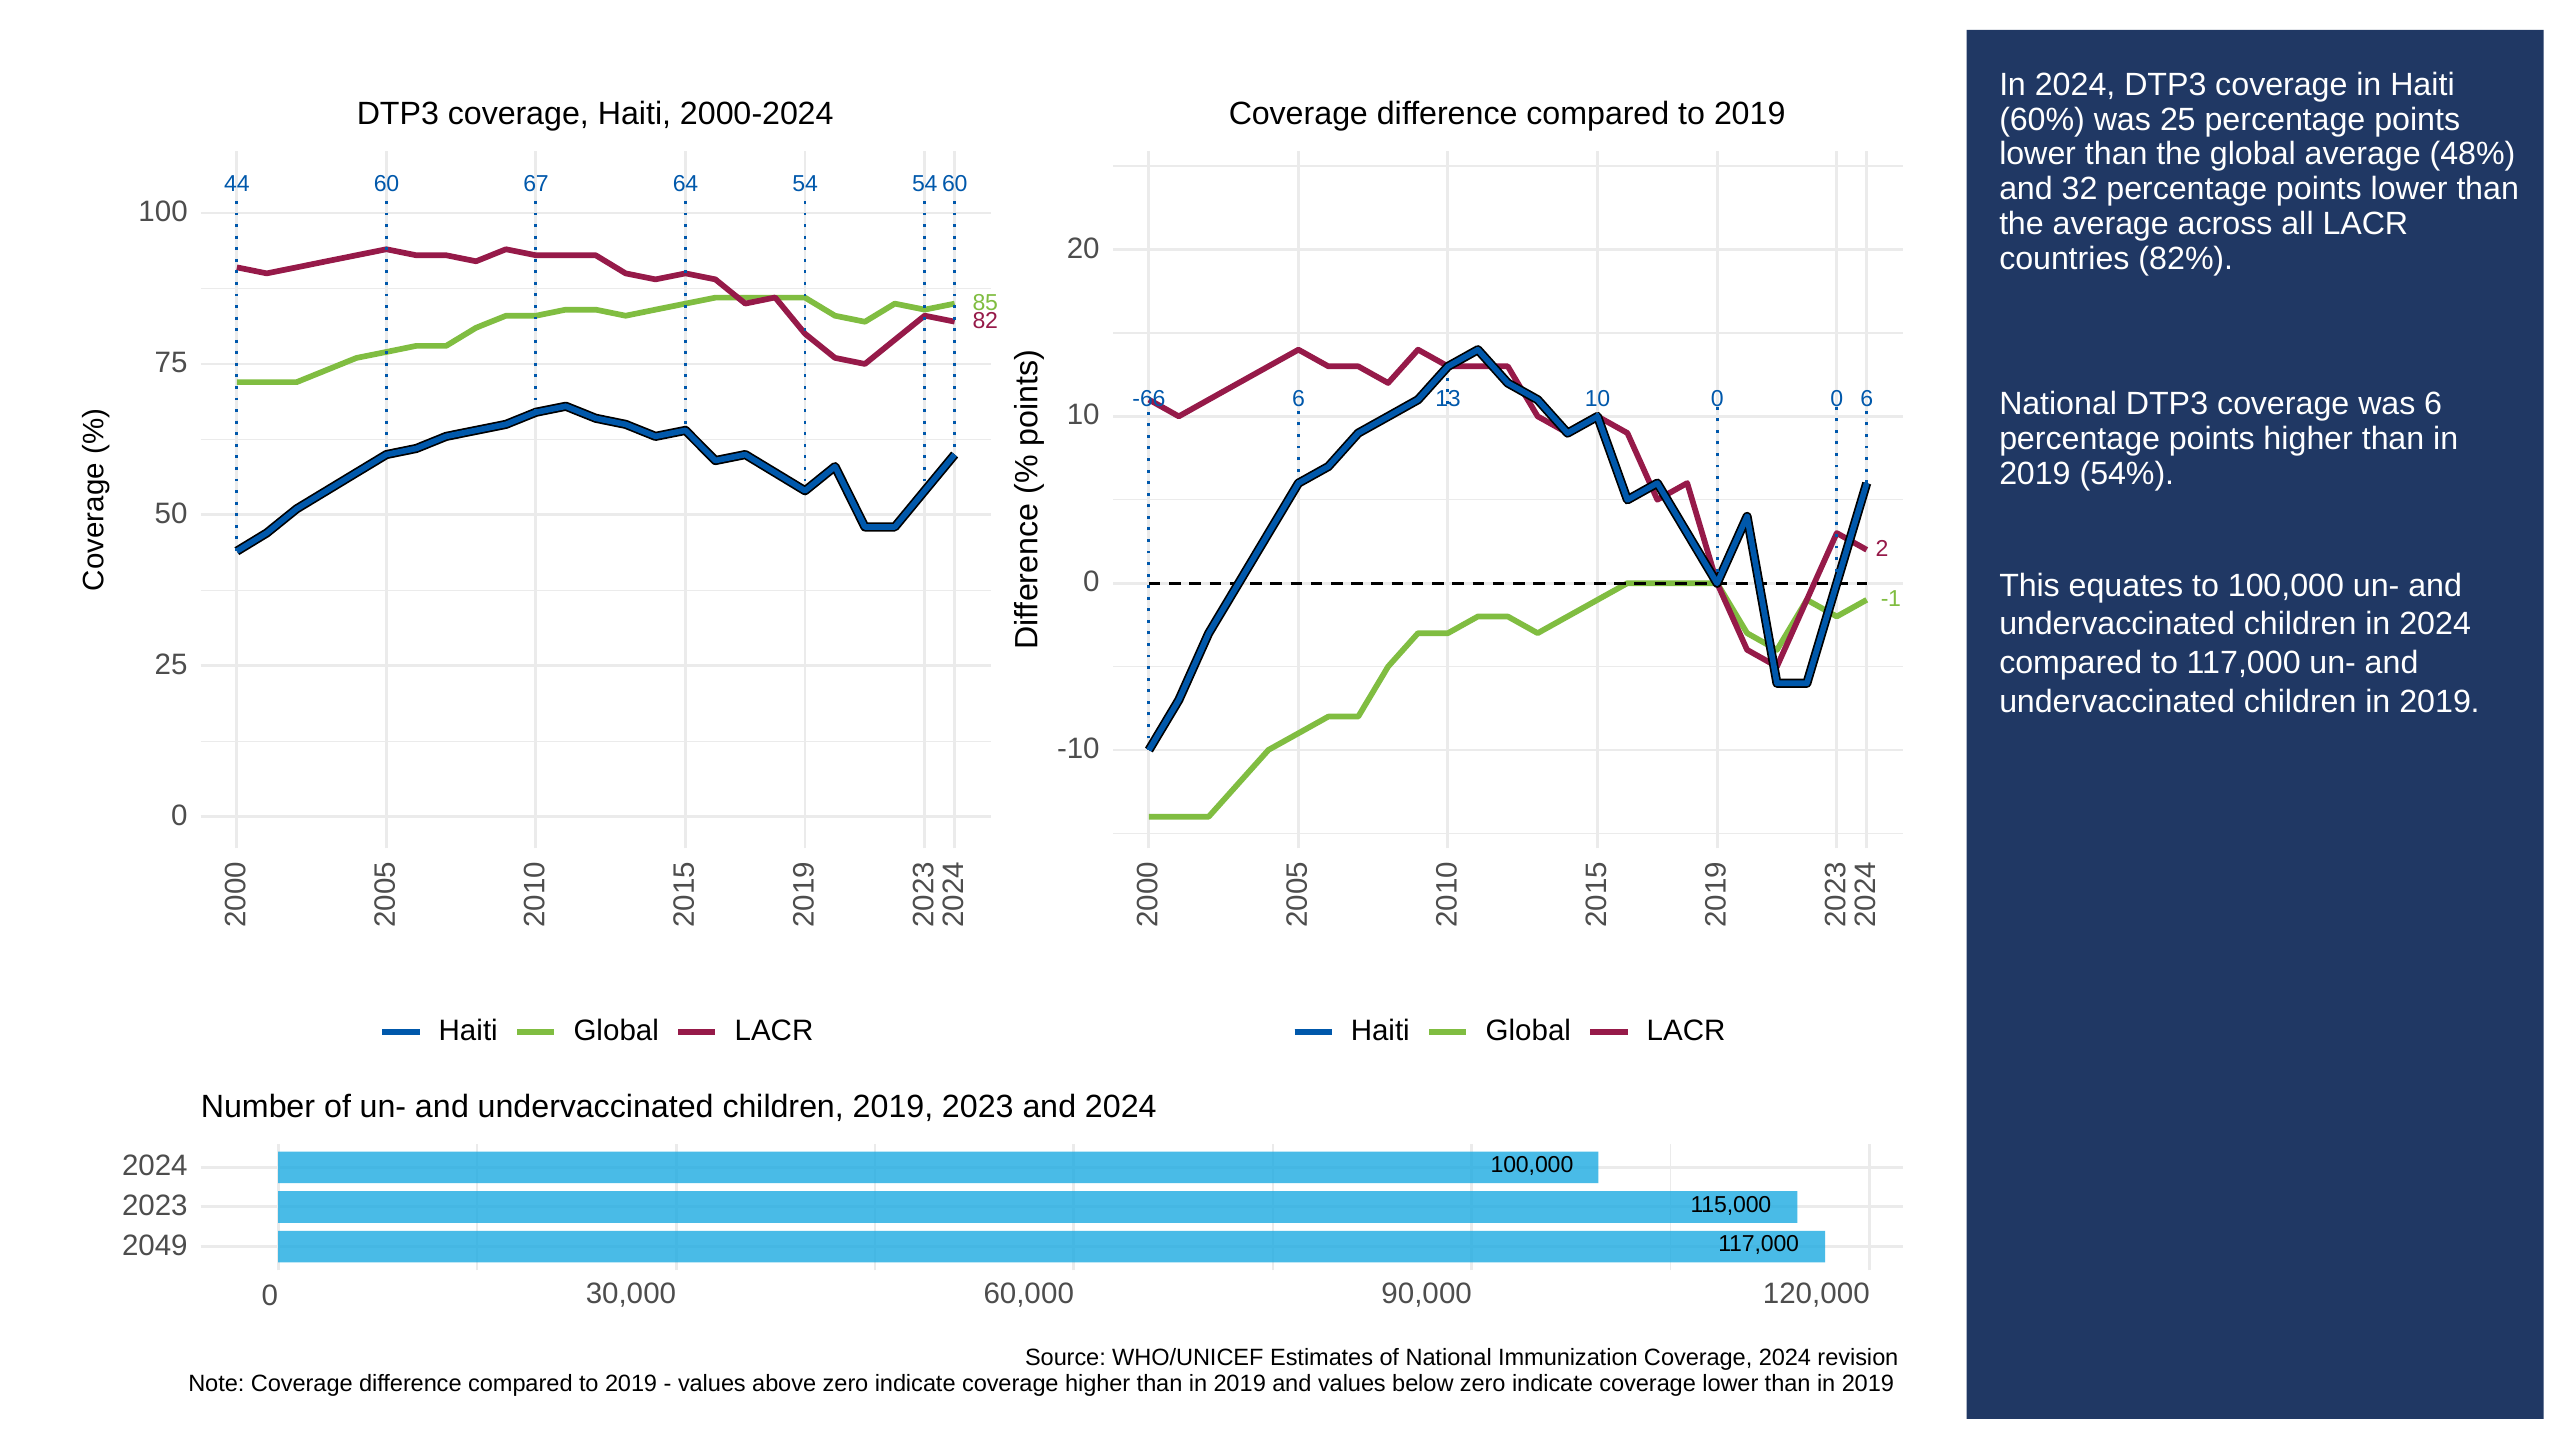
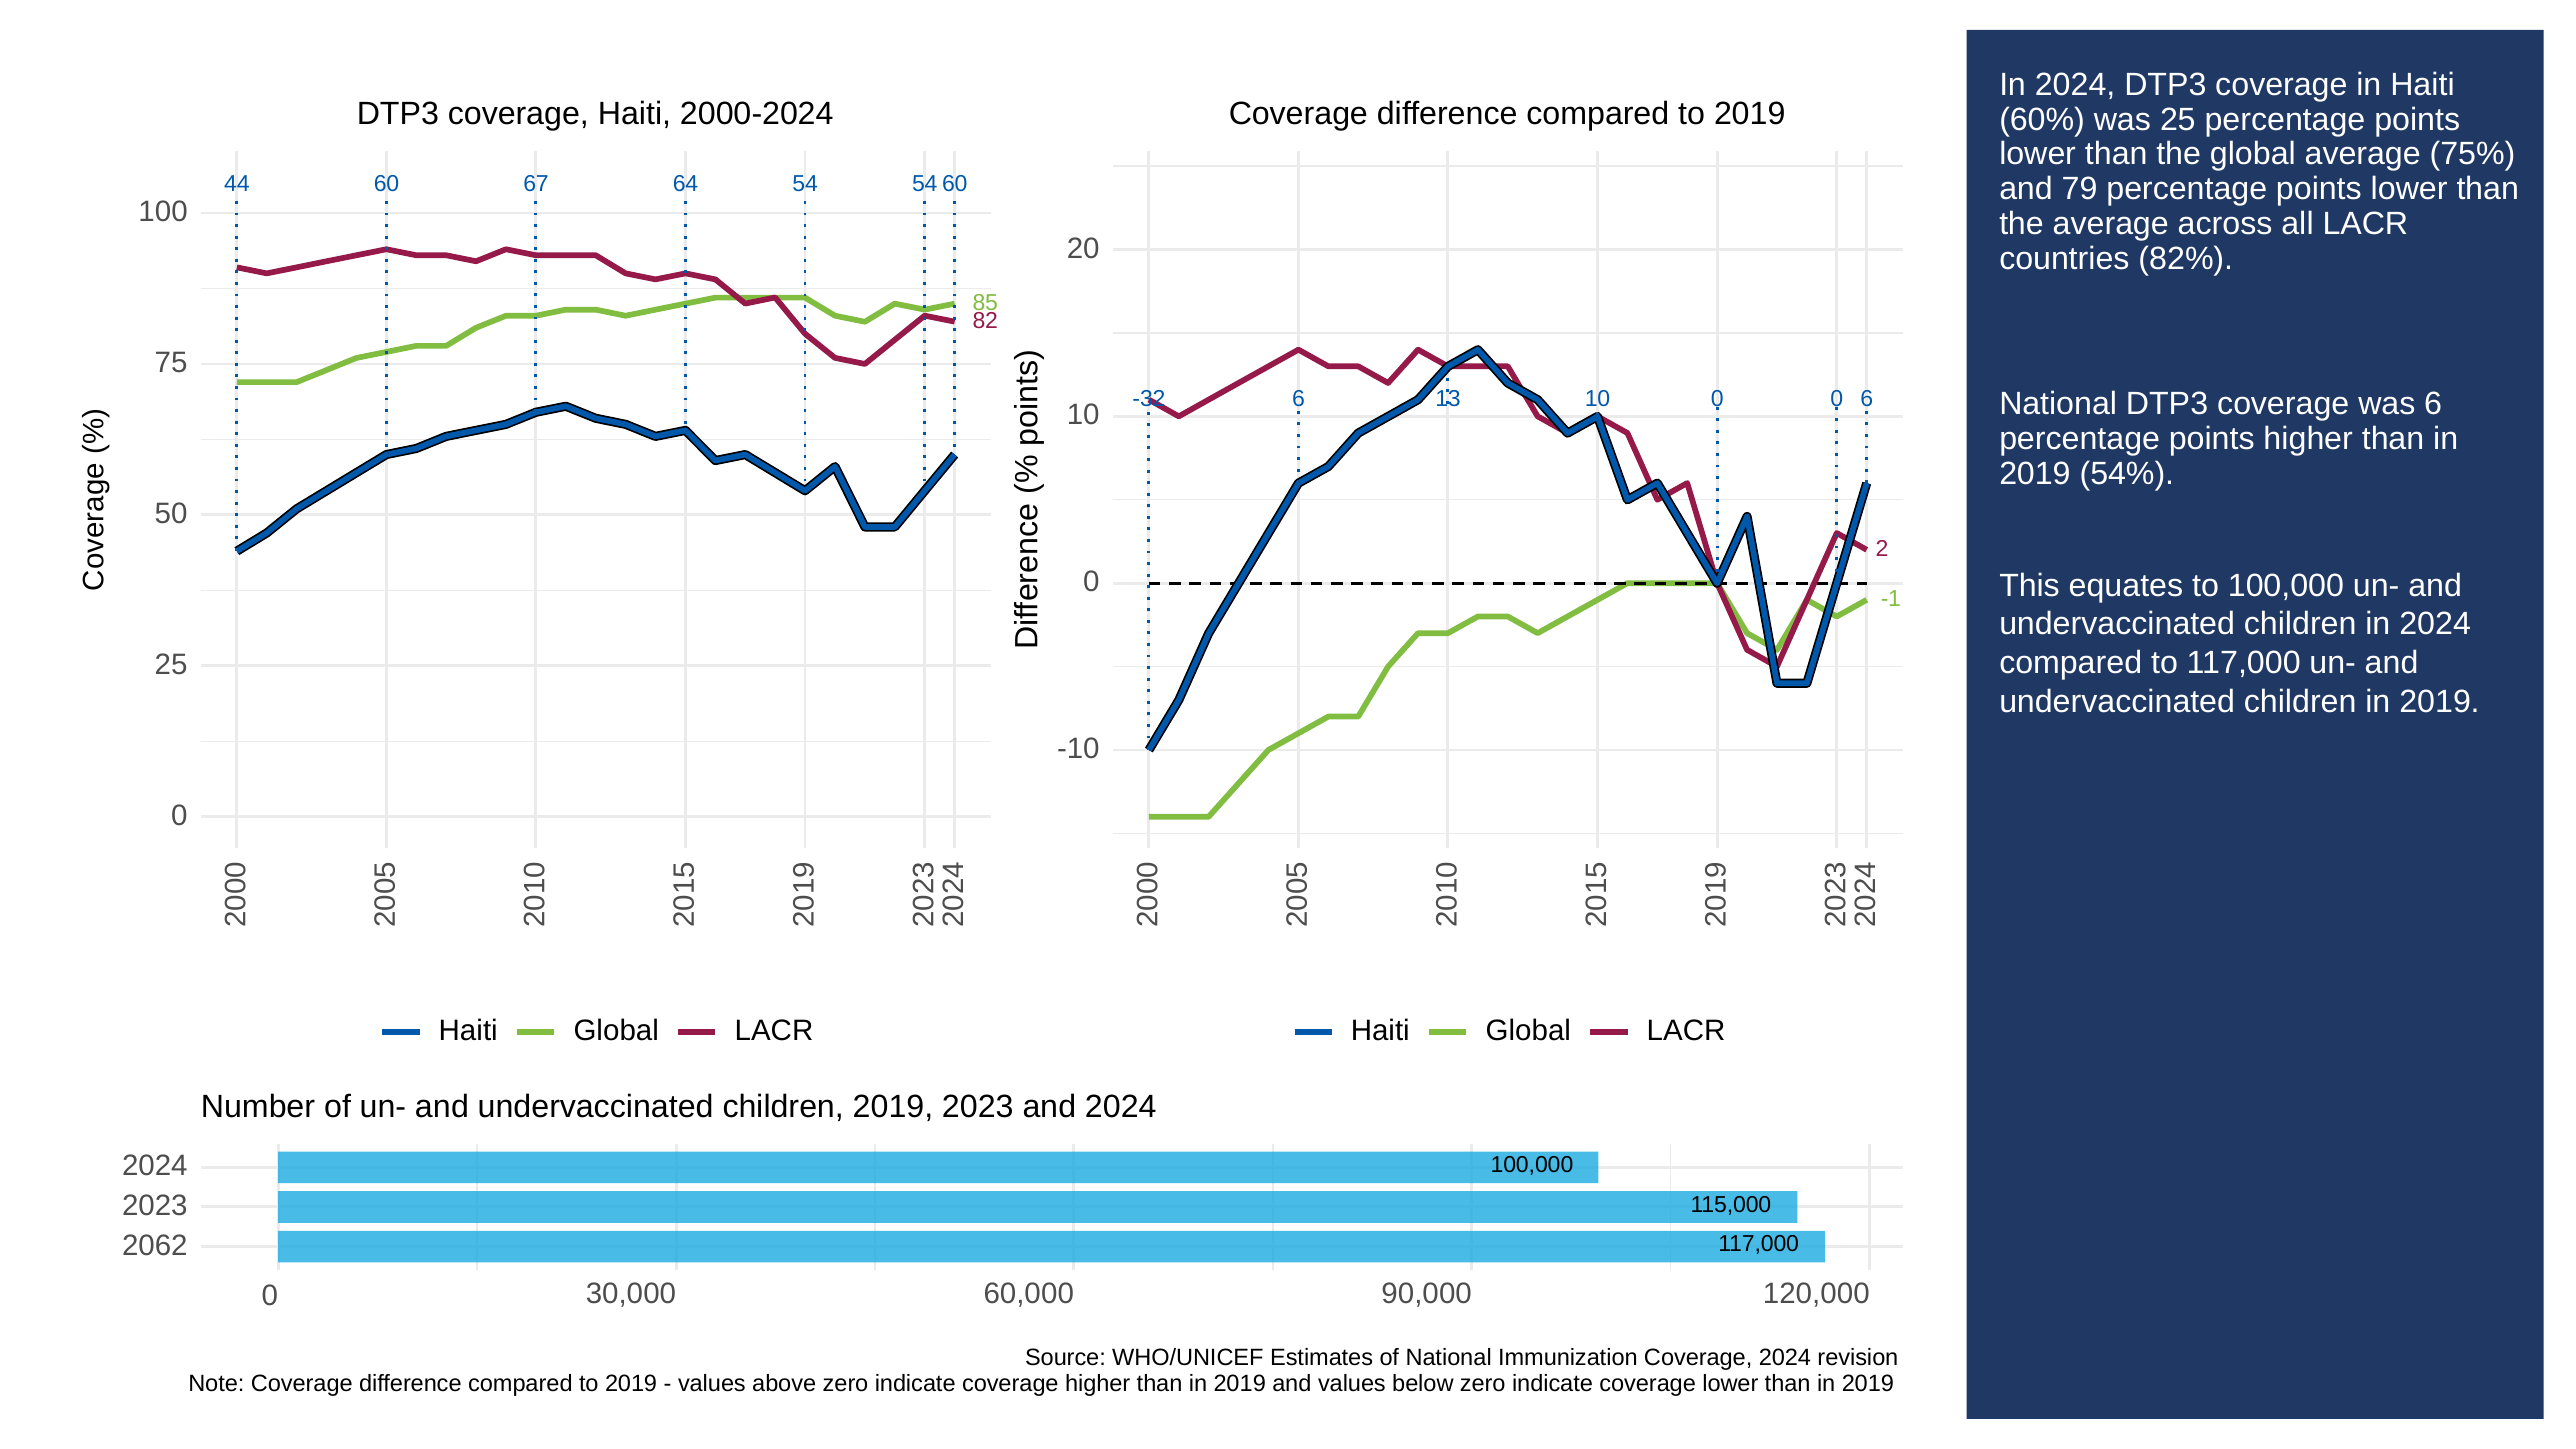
48%: 48% -> 75% (2473, 154)
32: 32 -> 79 (2080, 189)
-66: -66 -> -32 (1149, 399)
2049: 2049 -> 2062 (155, 1245)
